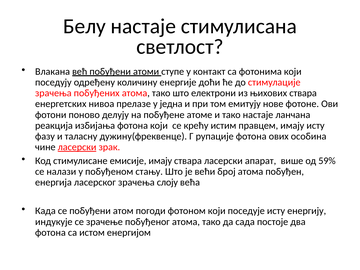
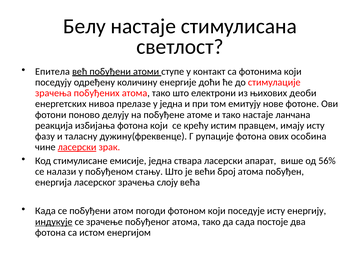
Влакана: Влакана -> Епитела (52, 72)
њихових ствара: ствара -> деоби (303, 93)
емисије имају: имају -> једна (160, 161)
59%: 59% -> 56% (327, 161)
индукује underline: none -> present (54, 222)
